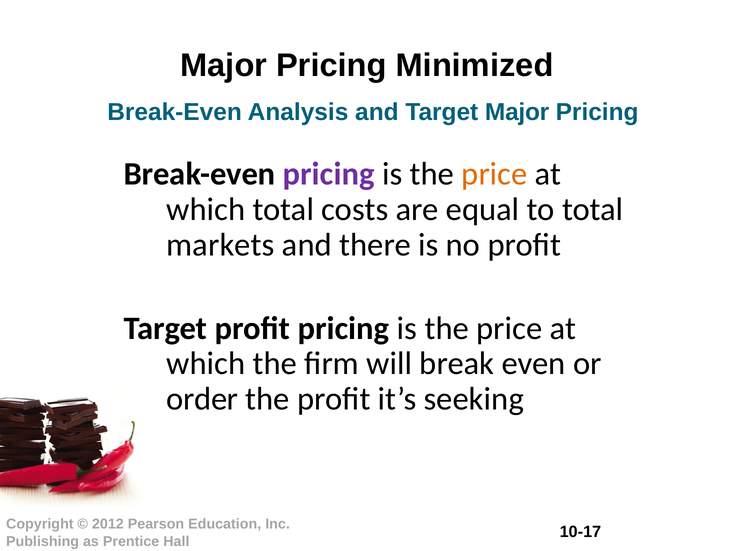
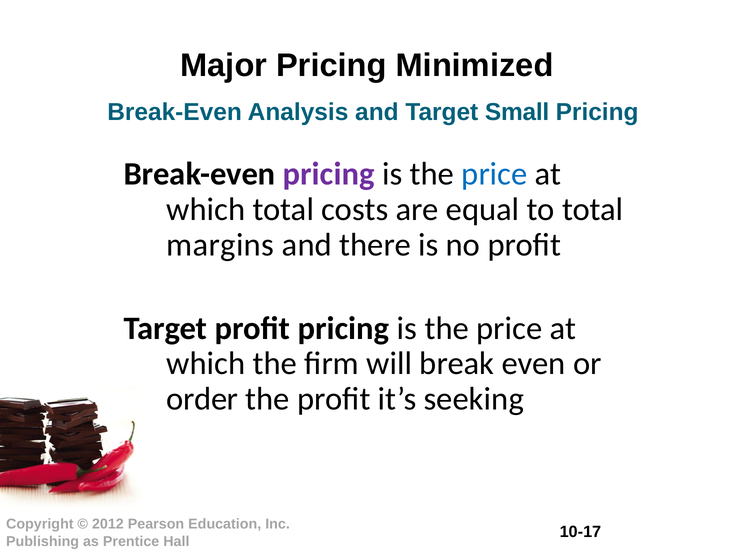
Target Major: Major -> Small (517, 112)
price colour: orange -> blue (494, 174)
markets: markets -> margins (220, 245)
